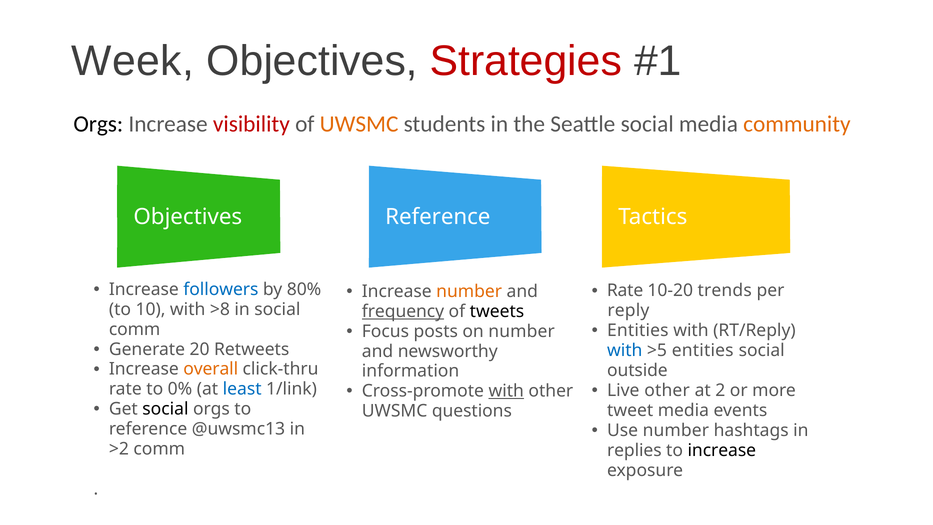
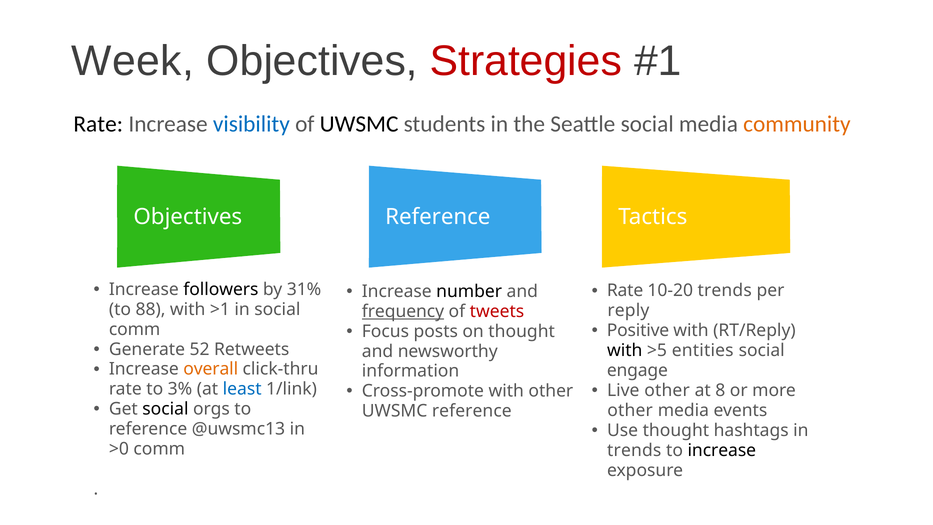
Orgs: Orgs -> Rate (98, 124)
visibility colour: red -> blue (251, 124)
UWSMC colour: orange -> black (359, 124)
followers colour: blue -> black (221, 289)
80%: 80% -> 31% (304, 289)
number colour: orange -> black (469, 291)
10: 10 -> 88 (151, 309)
>8: >8 -> >1 (220, 309)
tweets colour: black -> red (497, 311)
Entities: Entities -> Positive (638, 330)
on number: number -> thought (522, 331)
20: 20 -> 52 (200, 349)
with colour: blue -> black (625, 350)
outside: outside -> engage (637, 370)
at 2: 2 -> 8 (720, 390)
with underline: present -> none (506, 391)
0%: 0% -> 3% (180, 389)
tweet: tweet -> other (630, 410)
UWSMC questions: questions -> reference (472, 411)
Use number: number -> thought (676, 430)
>2: >2 -> >0 (119, 449)
replies: replies -> trends (634, 450)
